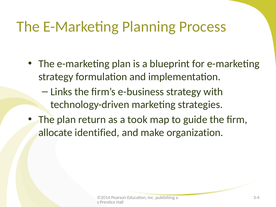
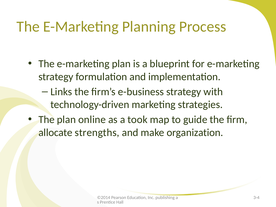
return: return -> online (92, 120)
identified: identified -> strengths (97, 133)
